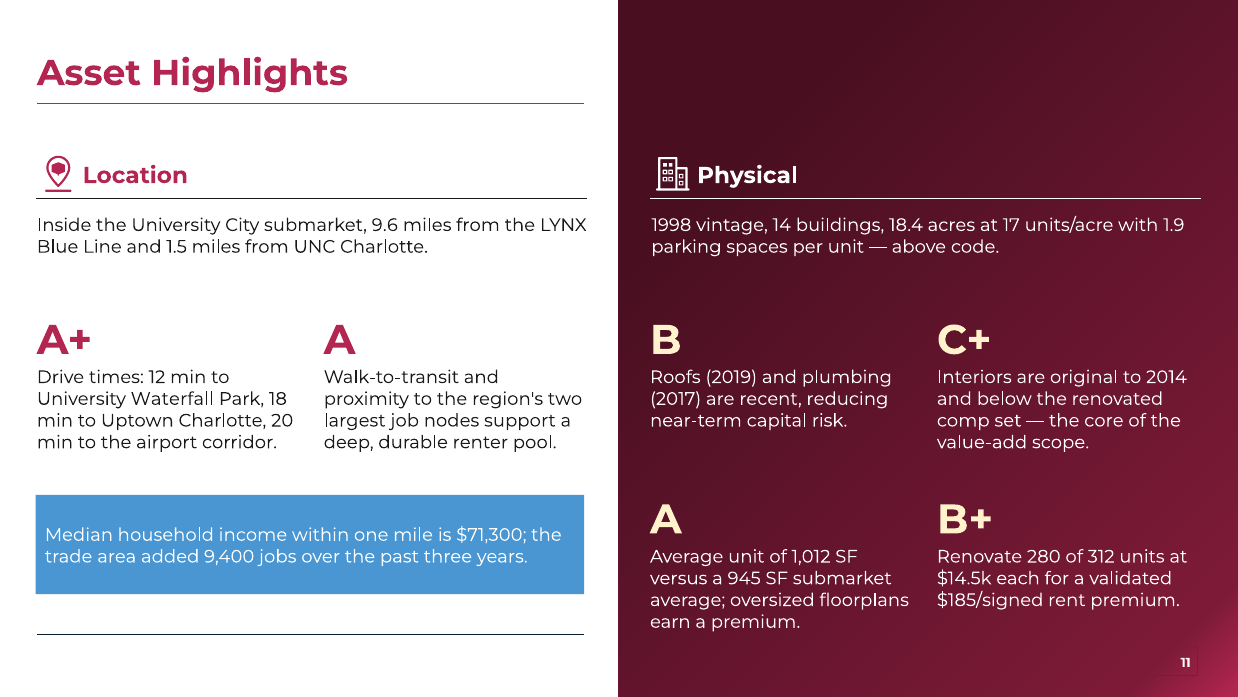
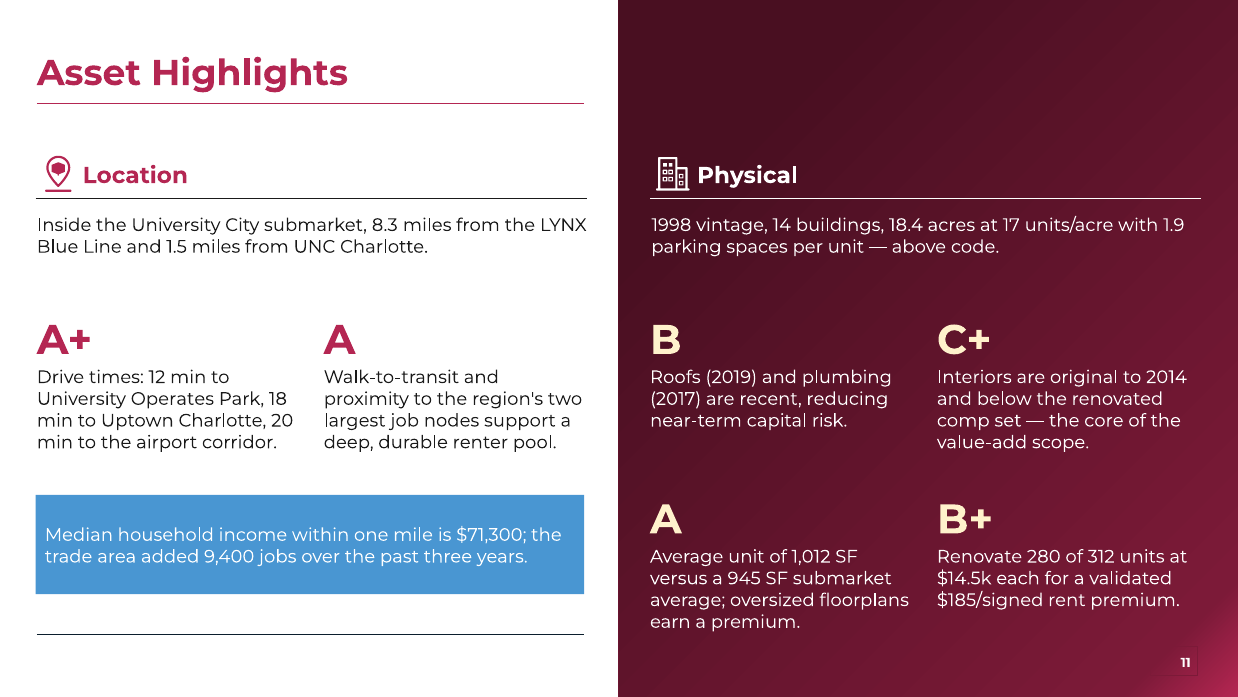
9.6: 9.6 -> 8.3 (385, 225)
Waterfall: Waterfall -> Operates (172, 398)
